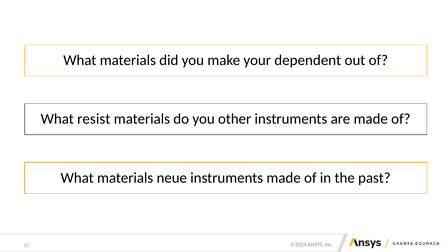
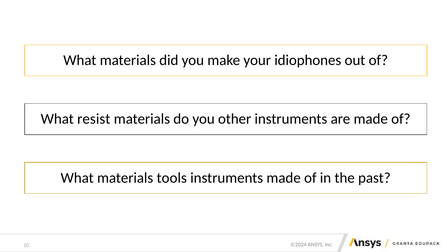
dependent: dependent -> idiophones (308, 60)
neue: neue -> tools (172, 177)
